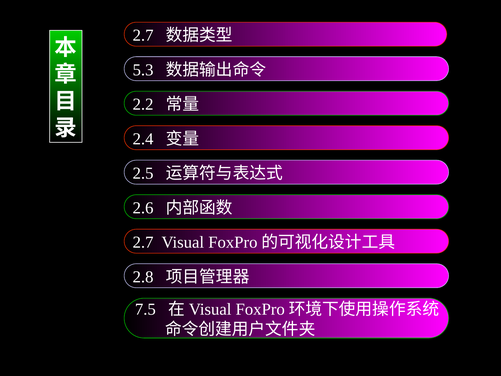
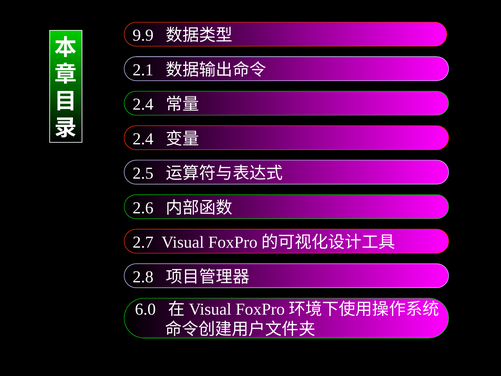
2.7: 2.7 -> 9.9 (143, 35)
5.3: 5.3 -> 2.1 (143, 70)
2.2: 2.2 -> 2.4 (143, 104)
7.5: 7.5 -> 6.0 (145, 309)
